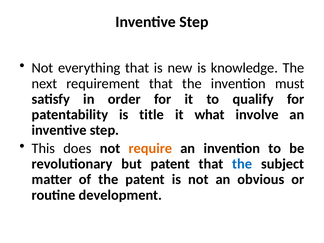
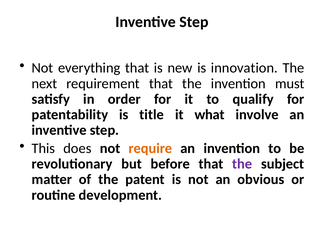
knowledge: knowledge -> innovation (244, 68)
but patent: patent -> before (170, 164)
the colour: blue -> purple (242, 164)
